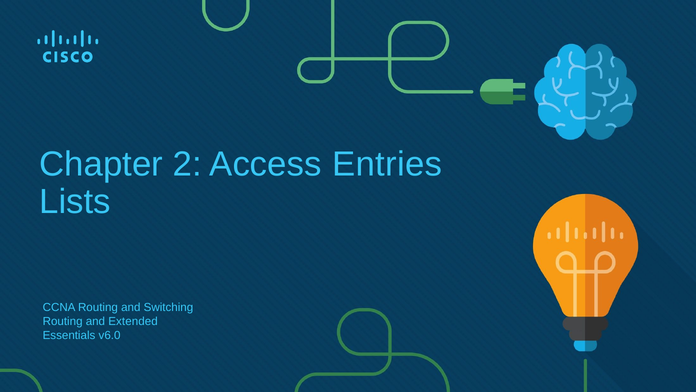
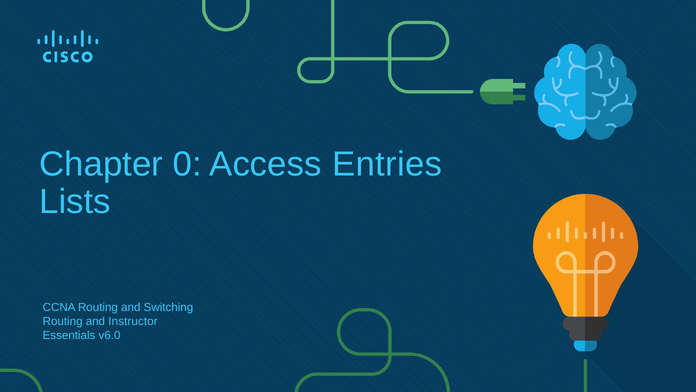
2: 2 -> 0 (187, 164)
Extended: Extended -> Instructor (133, 321)
